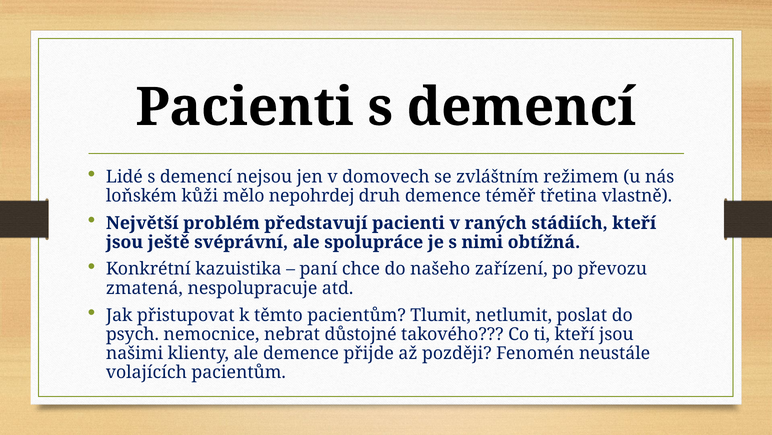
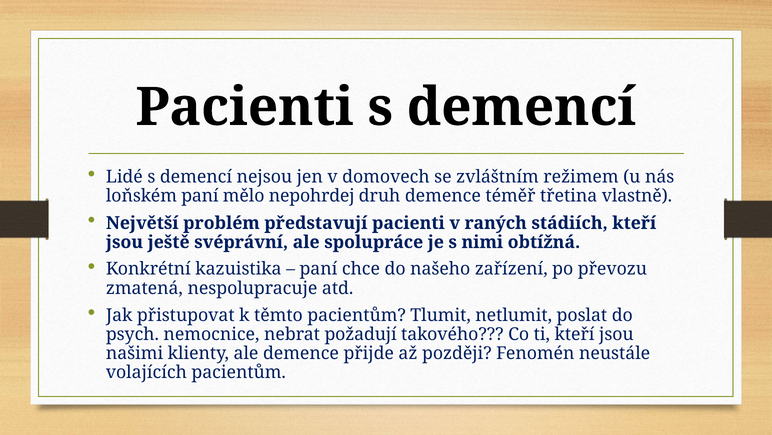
loňském kůži: kůži -> paní (200, 196)
důstojné: důstojné -> požadují (361, 334)
